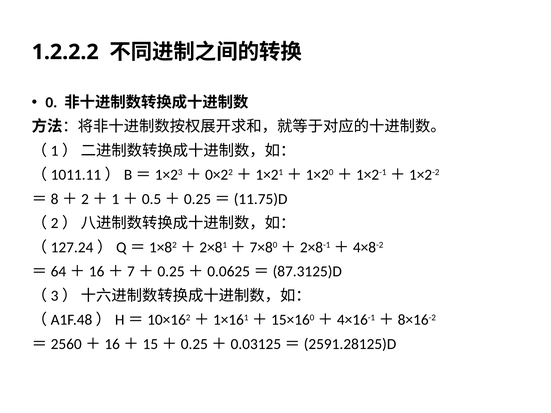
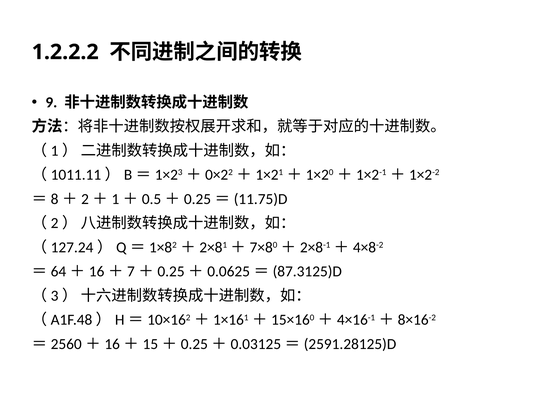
0: 0 -> 9 (51, 102)
